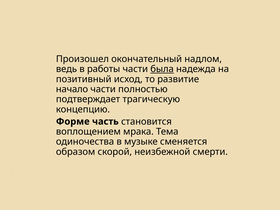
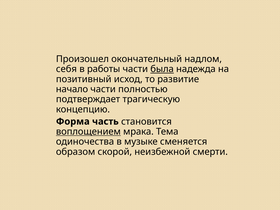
ведь: ведь -> себя (66, 69)
Форме: Форме -> Форма (73, 122)
воплощением underline: none -> present (88, 132)
